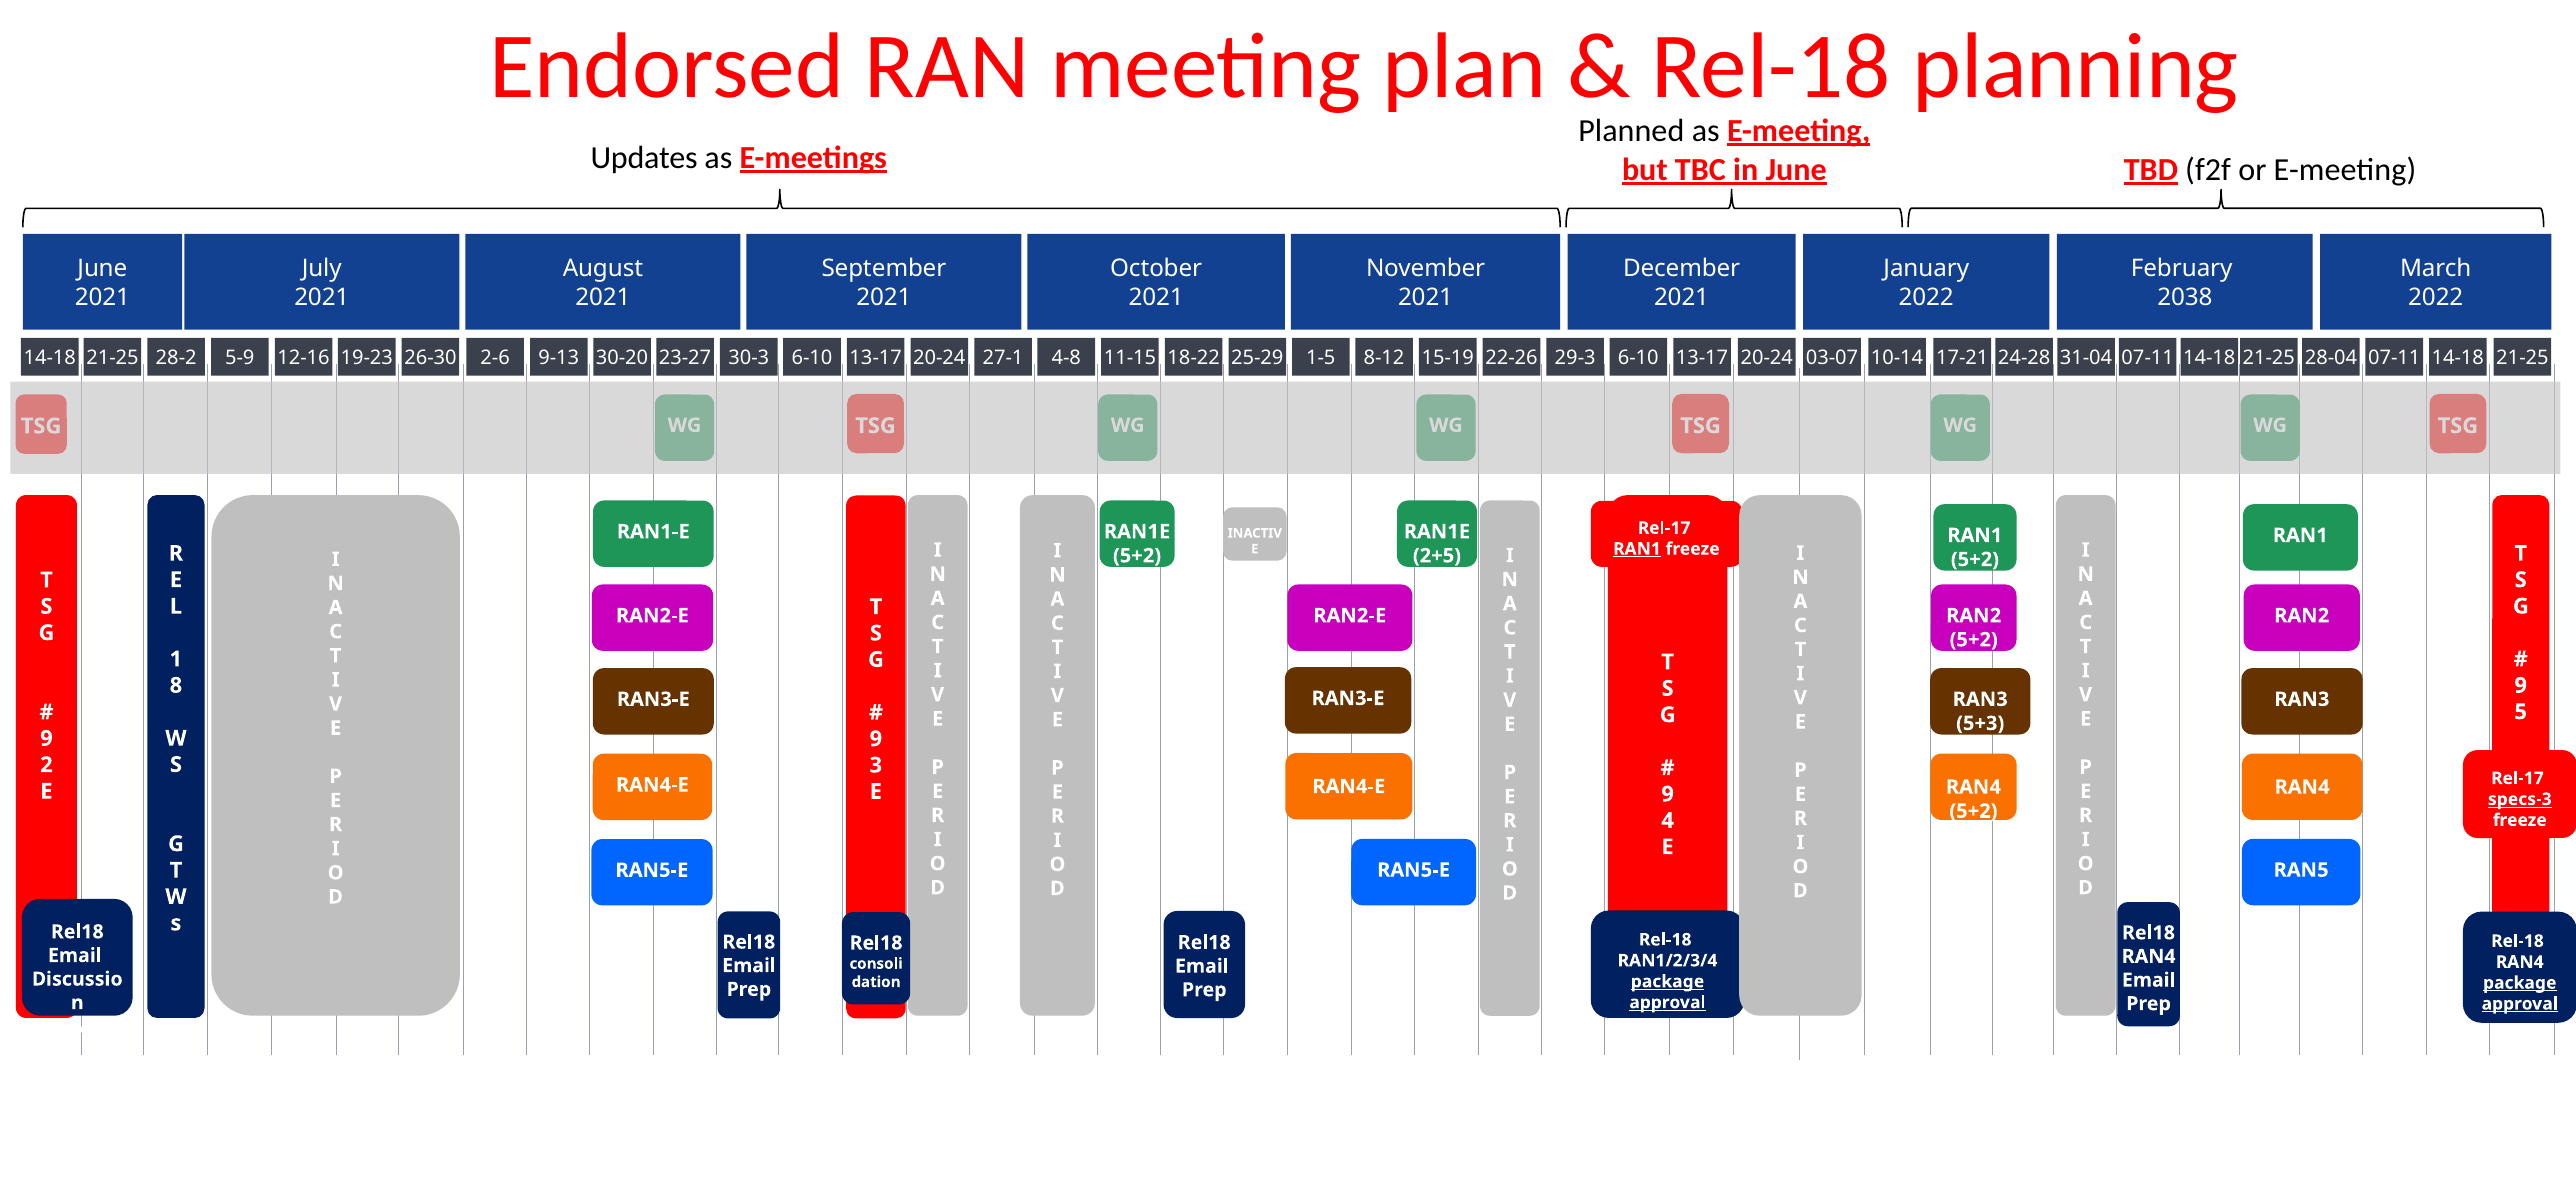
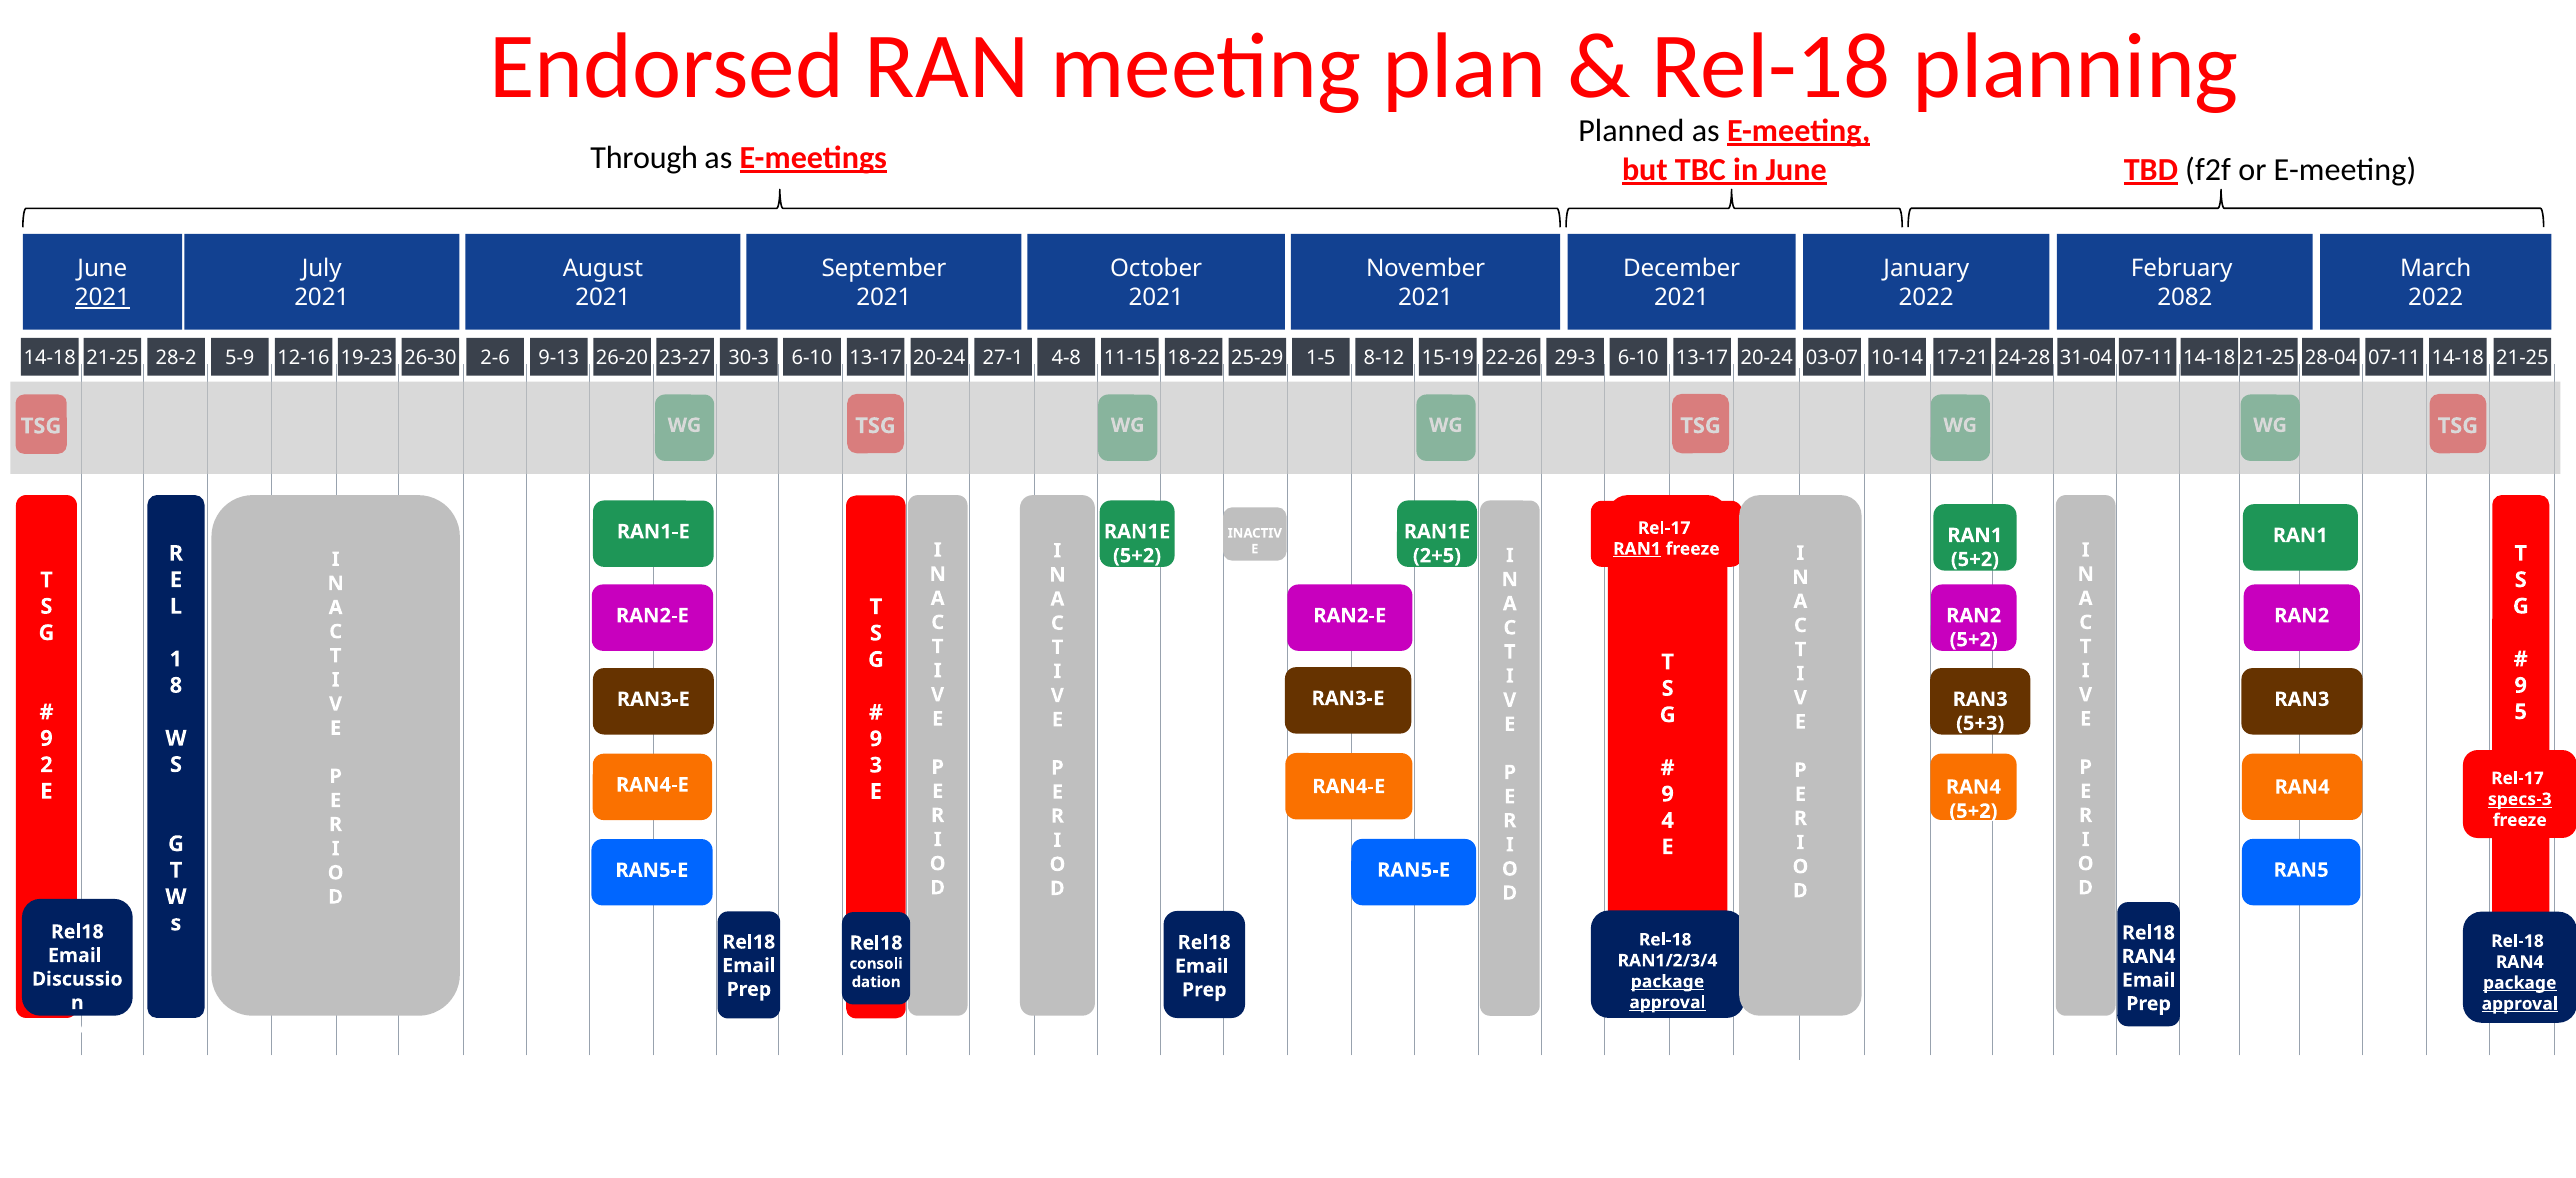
Updates: Updates -> Through (644, 158)
2021 underline: none -> present (102, 298)
2038: 2038 -> 2082 (2185, 298)
30-20: 30-20 -> 26-20 (622, 358)
